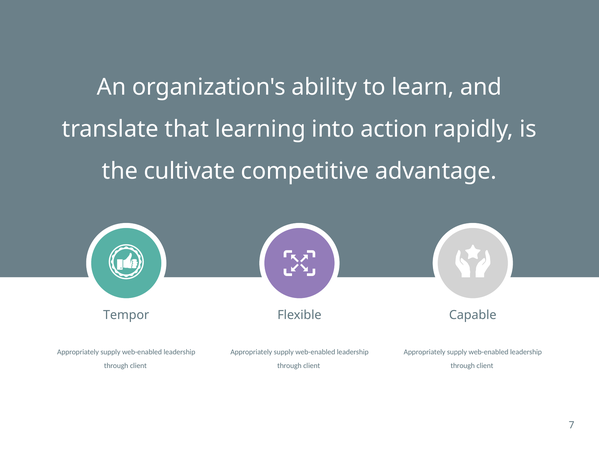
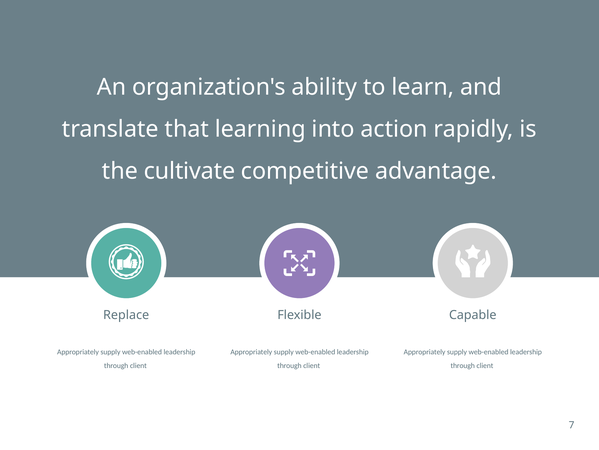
Tempor: Tempor -> Replace (126, 315)
